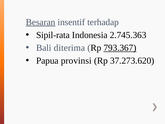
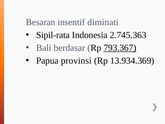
Besaran underline: present -> none (41, 22)
terhadap: terhadap -> diminati (103, 22)
diterima: diterima -> berdasar (69, 48)
37.273.620: 37.273.620 -> 13.934.369 (132, 61)
